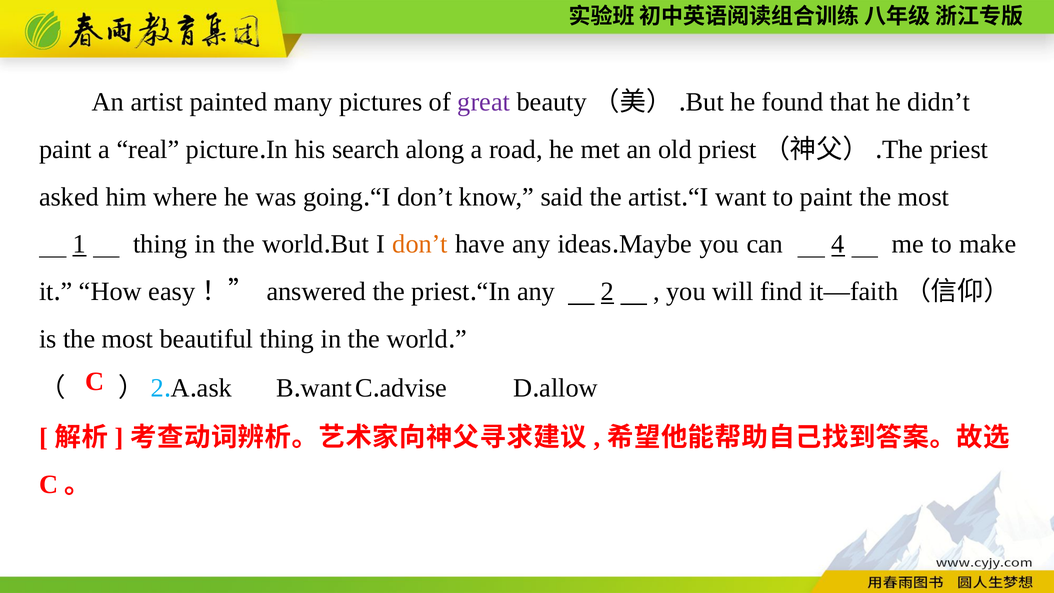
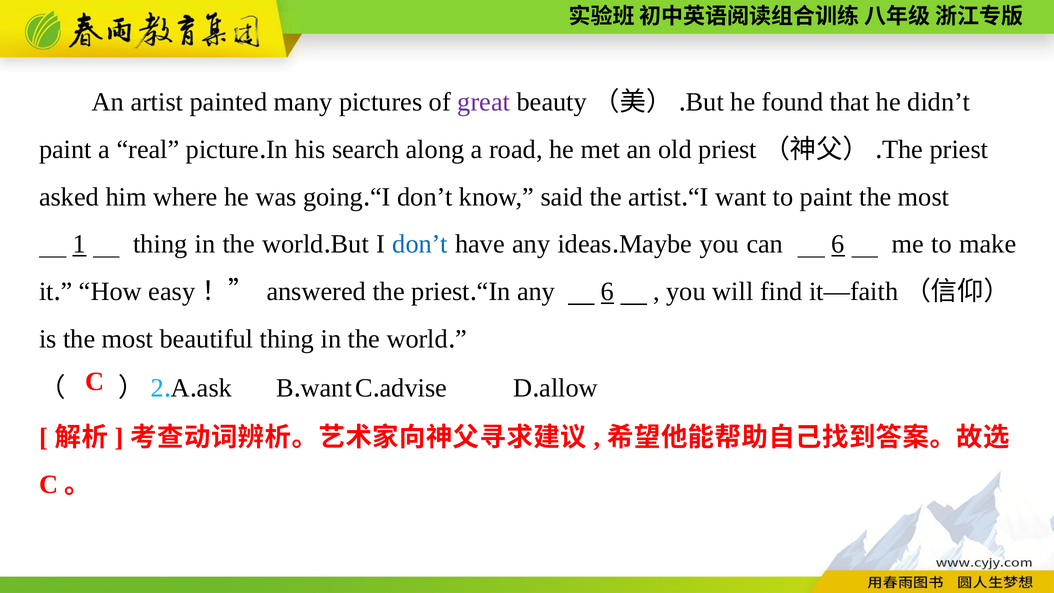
don’t colour: orange -> blue (420, 244)
can 4: 4 -> 6 (838, 244)
any 2: 2 -> 6 (607, 292)
